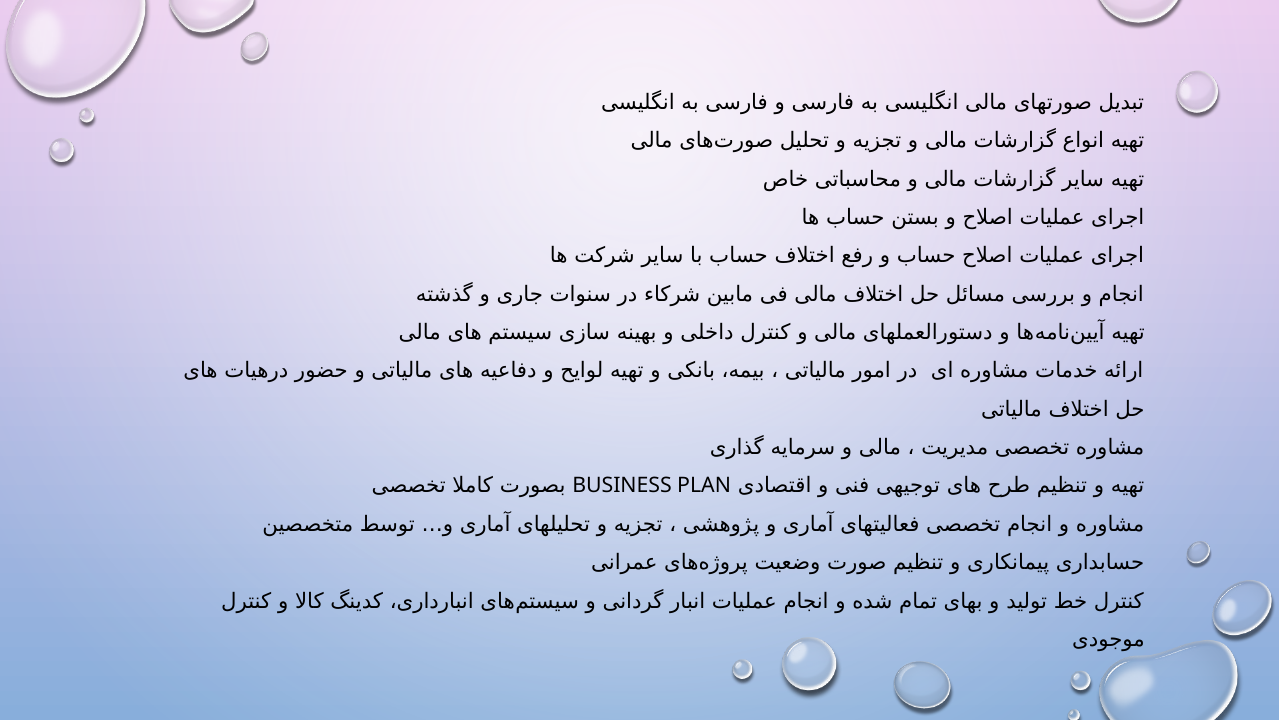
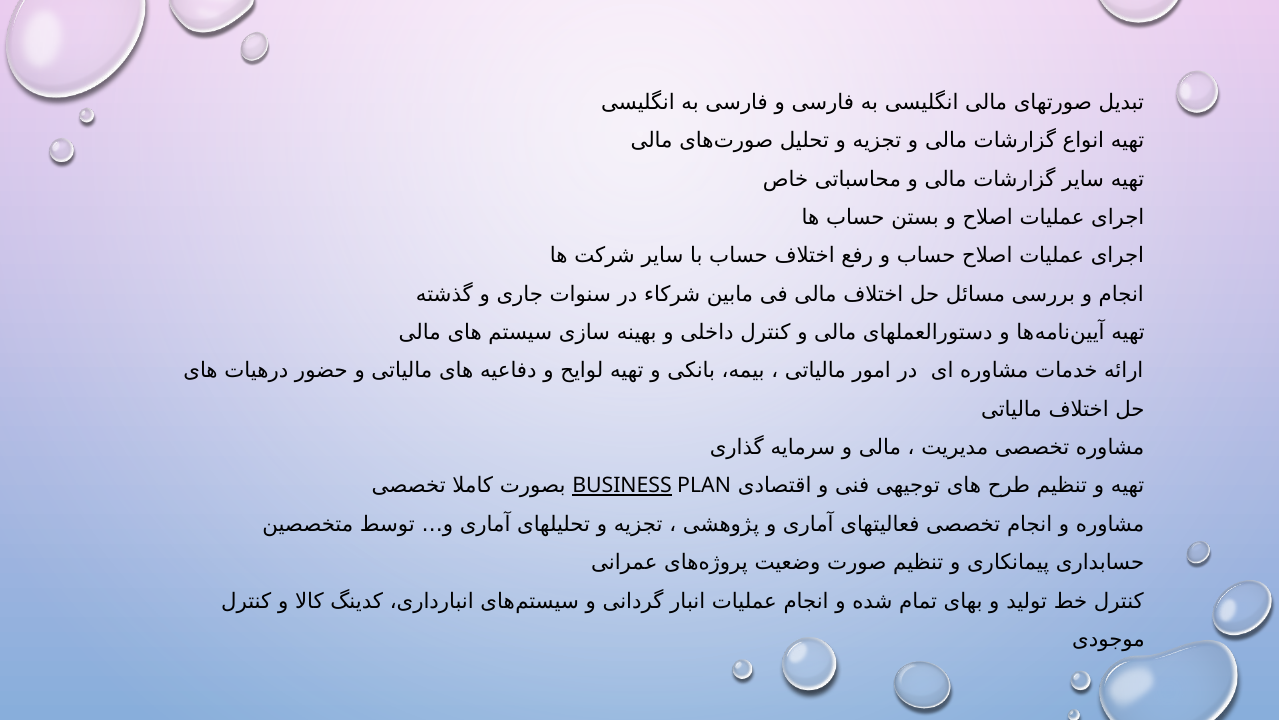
BUSINESS underline: none -> present (622, 486)
